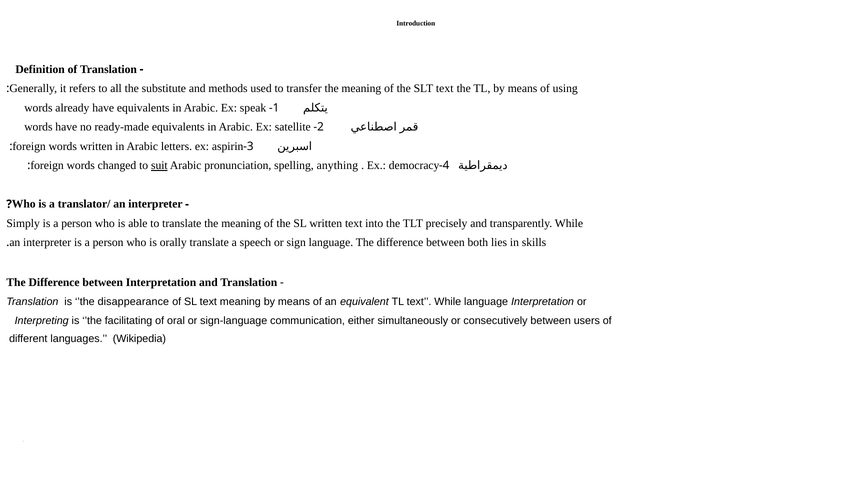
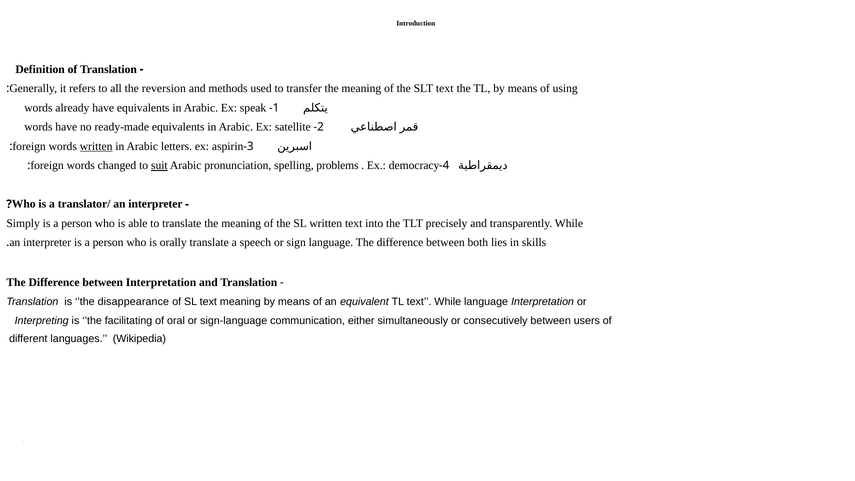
substitute: substitute -> reversion (164, 88)
written underline: none -> present (96, 146)
anything: anything -> problems (337, 166)
